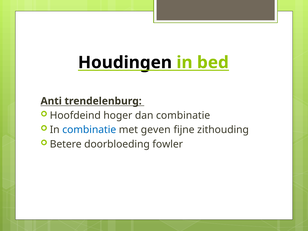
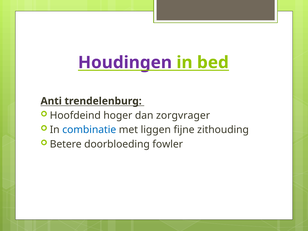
Houdingen colour: black -> purple (125, 63)
dan combinatie: combinatie -> zorgvrager (183, 115)
geven: geven -> liggen (156, 130)
